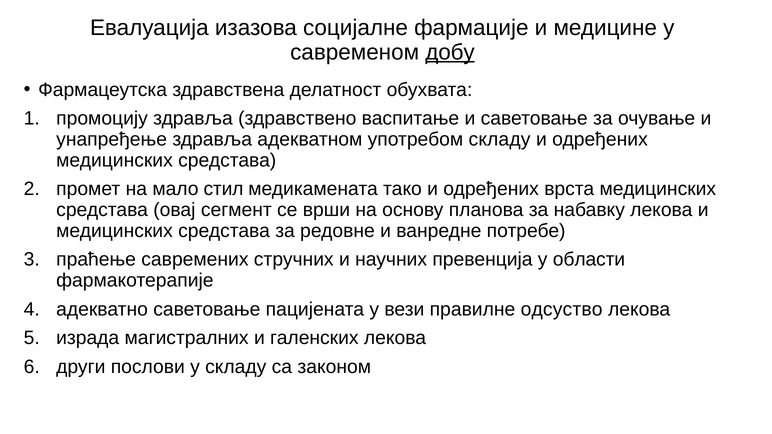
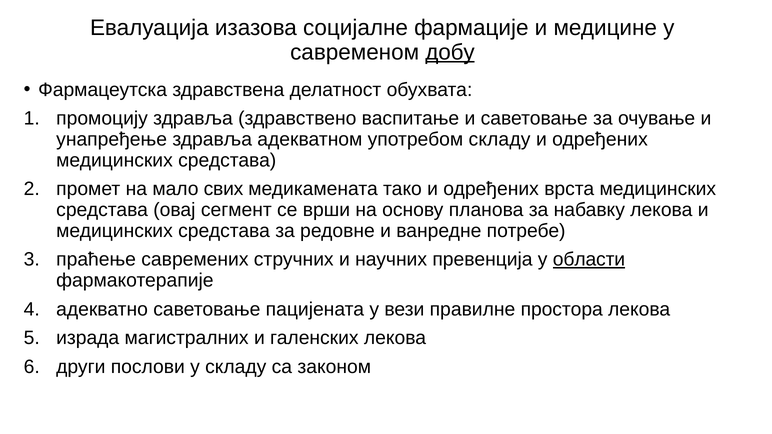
стил: стил -> свих (224, 189)
области underline: none -> present (589, 260)
одсуство: одсуство -> простора (562, 309)
